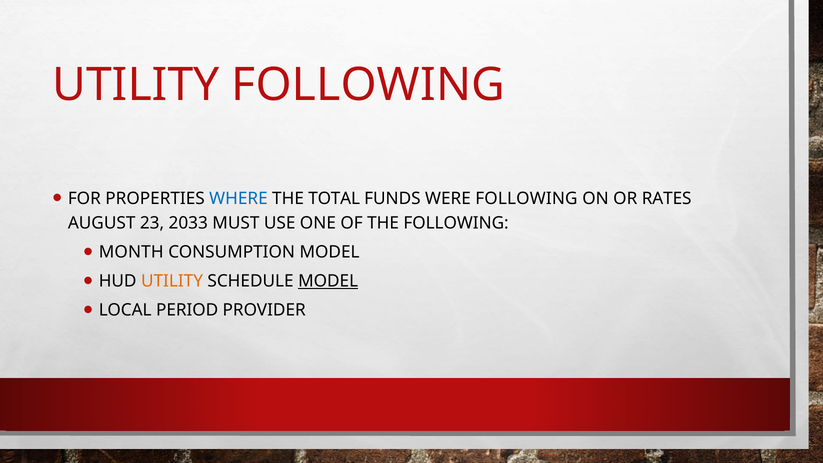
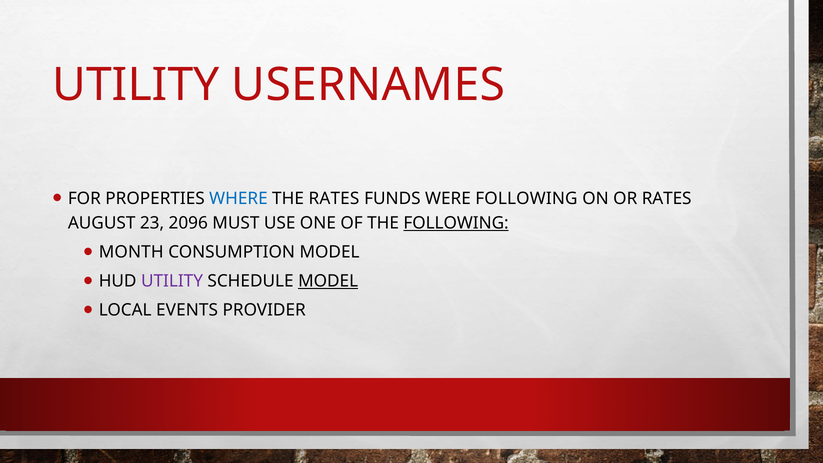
UTILITY FOLLOWING: FOLLOWING -> USERNAMES (368, 85)
THE TOTAL: TOTAL -> RATES (334, 198)
2033: 2033 -> 2096 (188, 223)
FOLLOWING underline: none -> present (456, 223)
UTILITY colour: orange -> purple (172, 281)
PERIOD: PERIOD -> EVENTS (187, 310)
